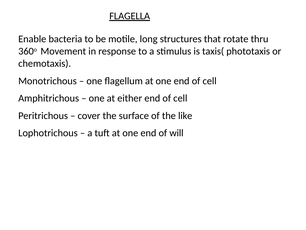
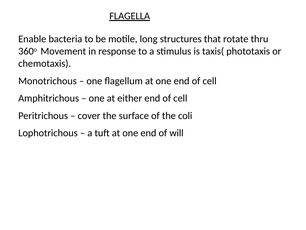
like: like -> coli (185, 115)
